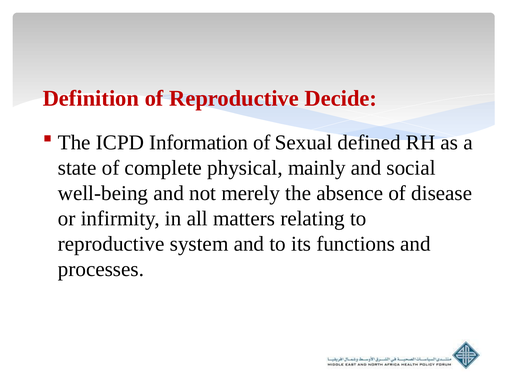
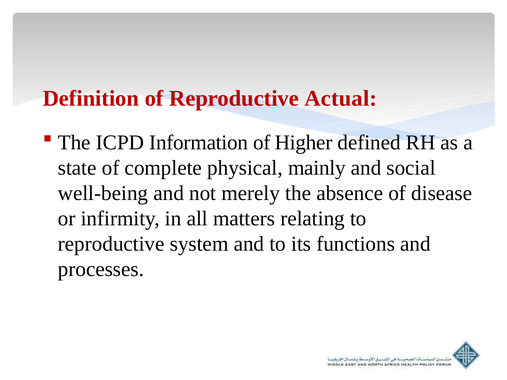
Decide: Decide -> Actual (341, 98)
Sexual: Sexual -> Higher (304, 143)
